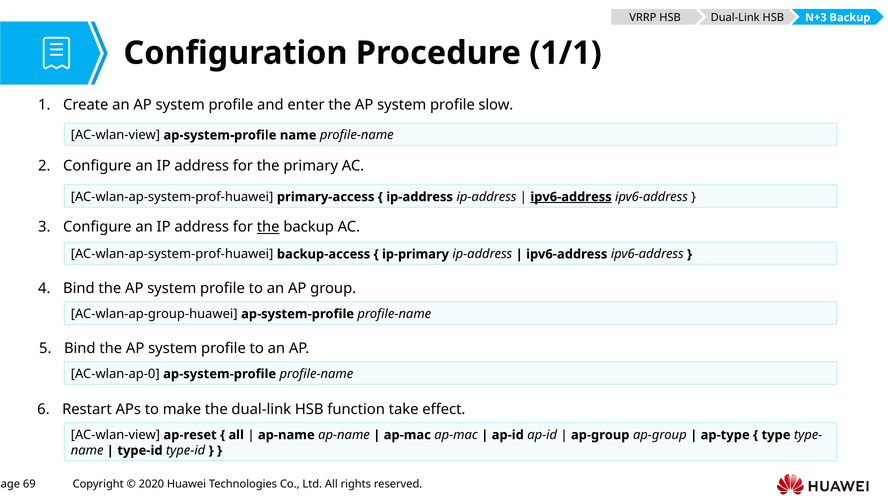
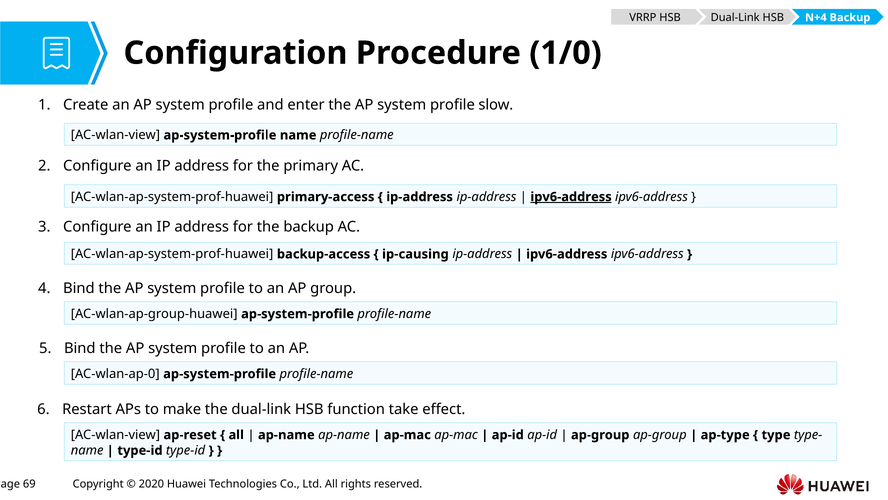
N+3: N+3 -> N+4 (816, 18)
1/1: 1/1 -> 1/0 (565, 53)
the underline: present -> none (268, 227)
ip-primary: ip-primary -> ip-causing (415, 254)
